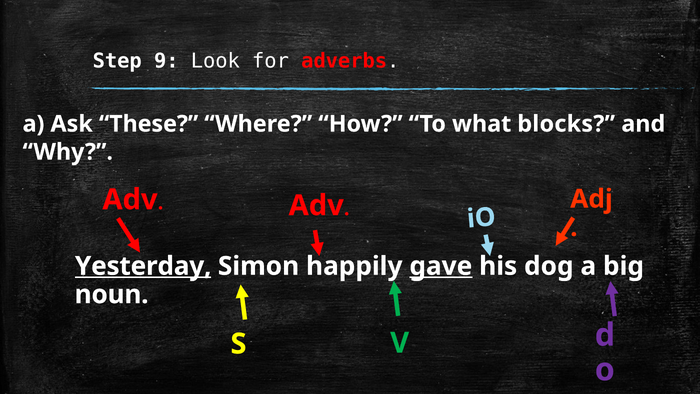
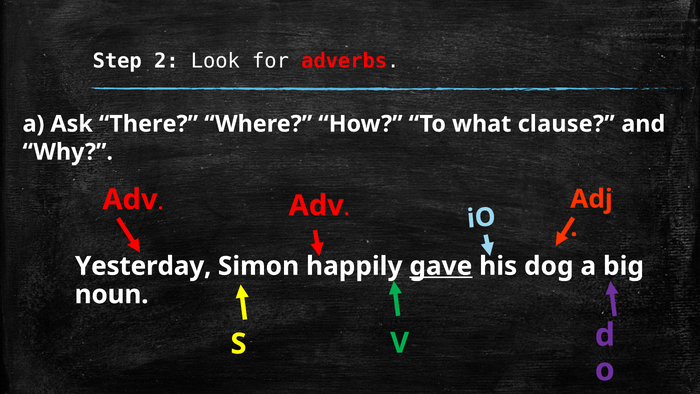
9: 9 -> 2 (166, 61)
These: These -> There (149, 124)
blocks: blocks -> clause (566, 124)
Yesterday underline: present -> none (143, 266)
